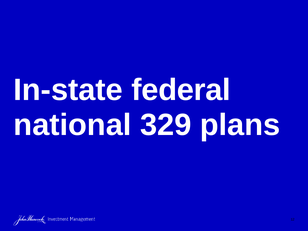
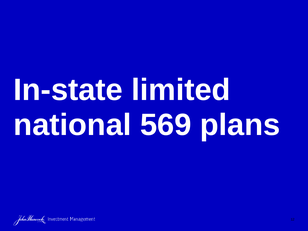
federal: federal -> limited (181, 90)
329: 329 -> 569 (166, 125)
